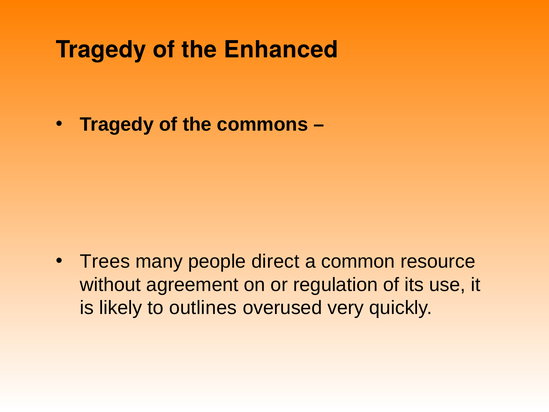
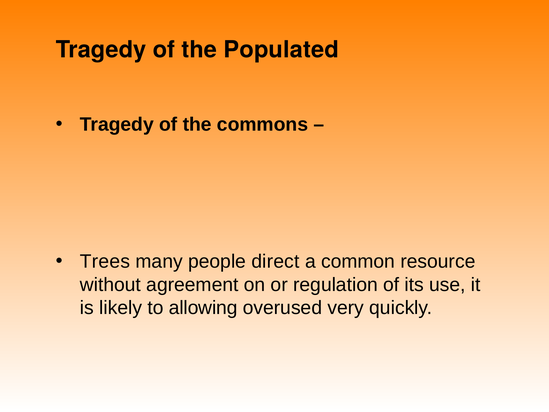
Enhanced: Enhanced -> Populated (281, 50)
outlines: outlines -> allowing (203, 308)
